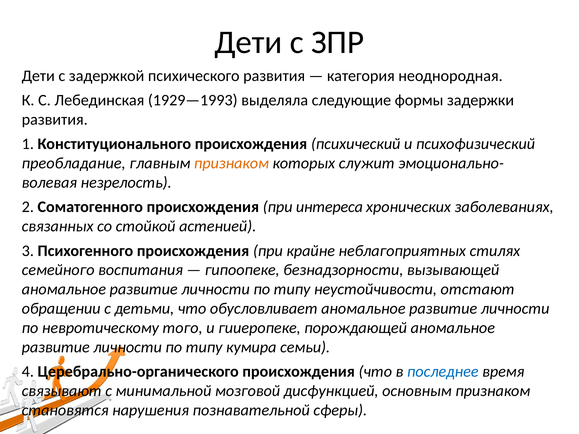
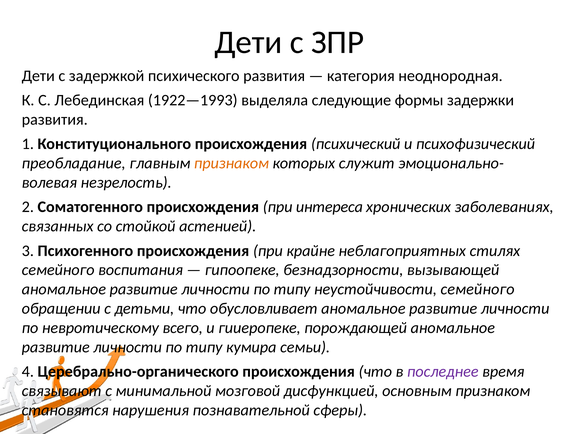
1929—1993: 1929—1993 -> 1922—1993 (193, 100)
неустойчивости отстают: отстают -> семейного (478, 289)
того: того -> всего (183, 328)
последнее colour: blue -> purple (443, 372)
